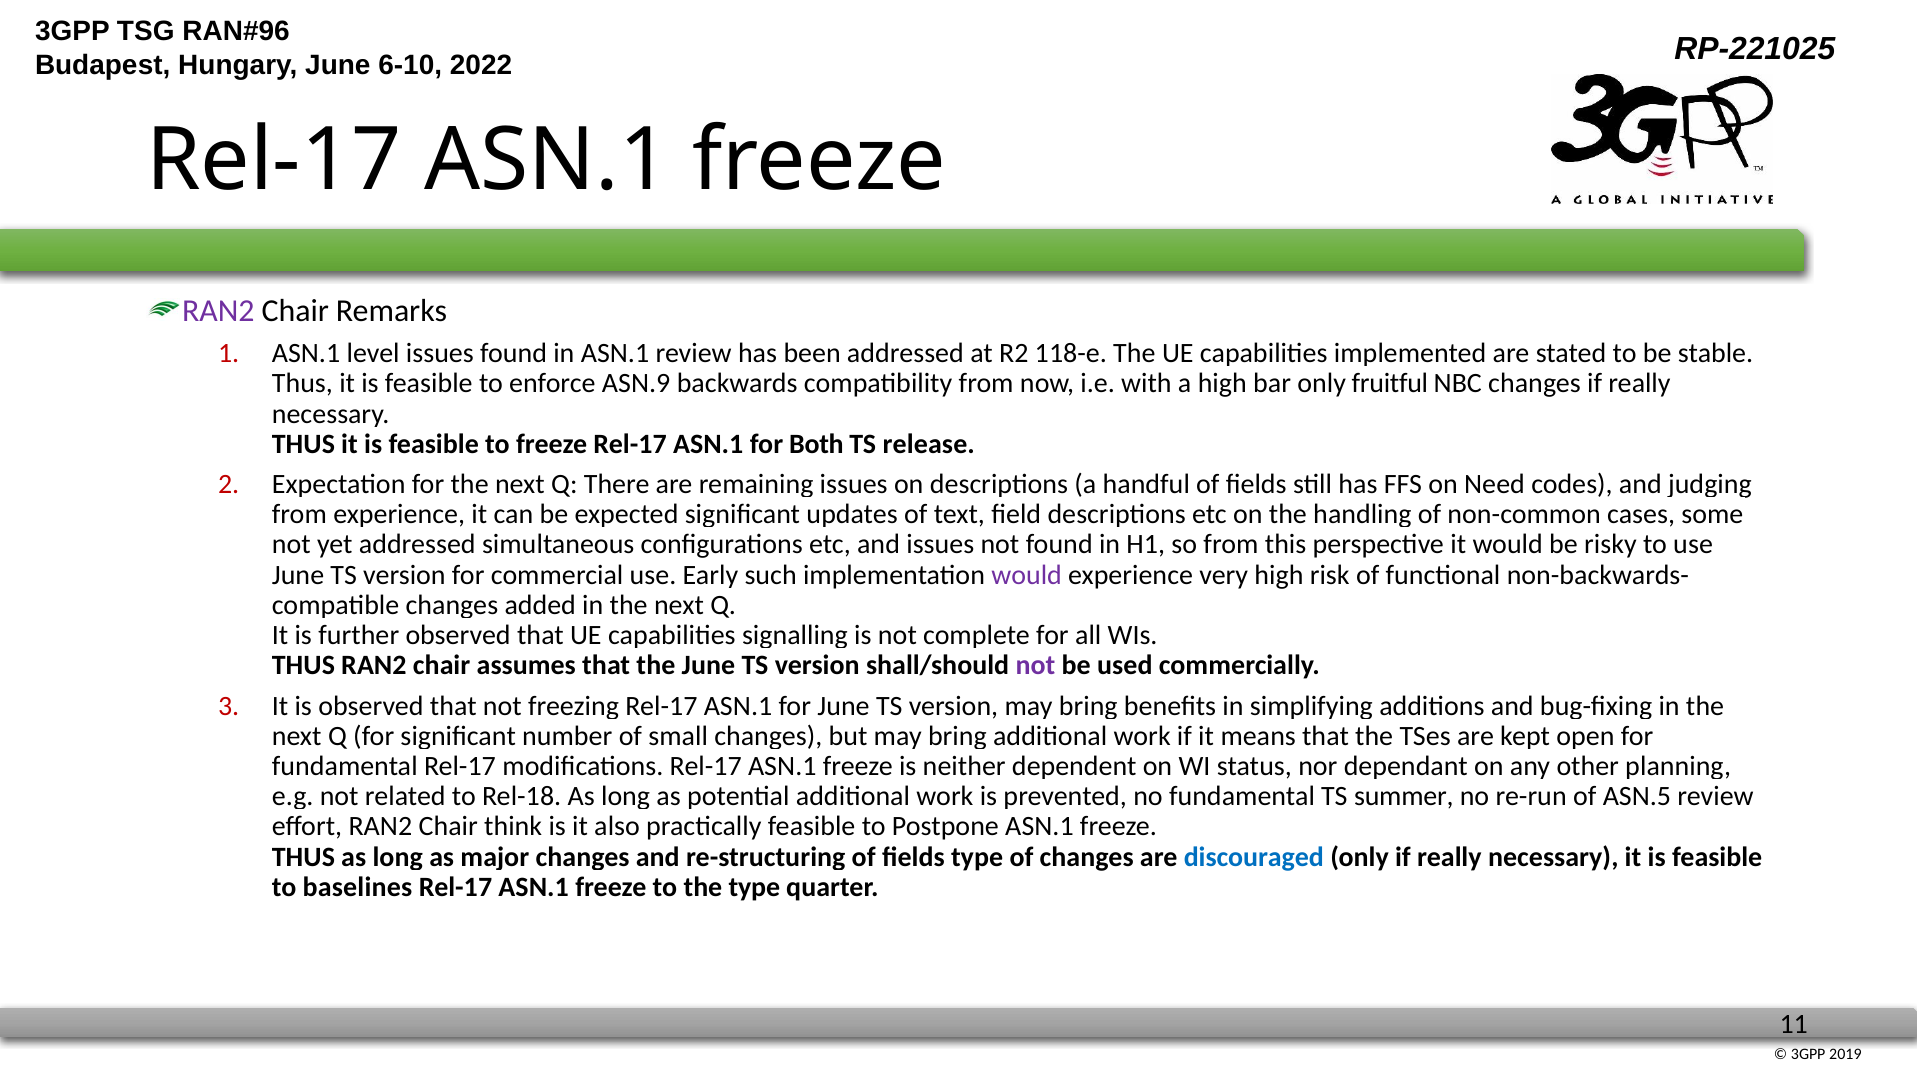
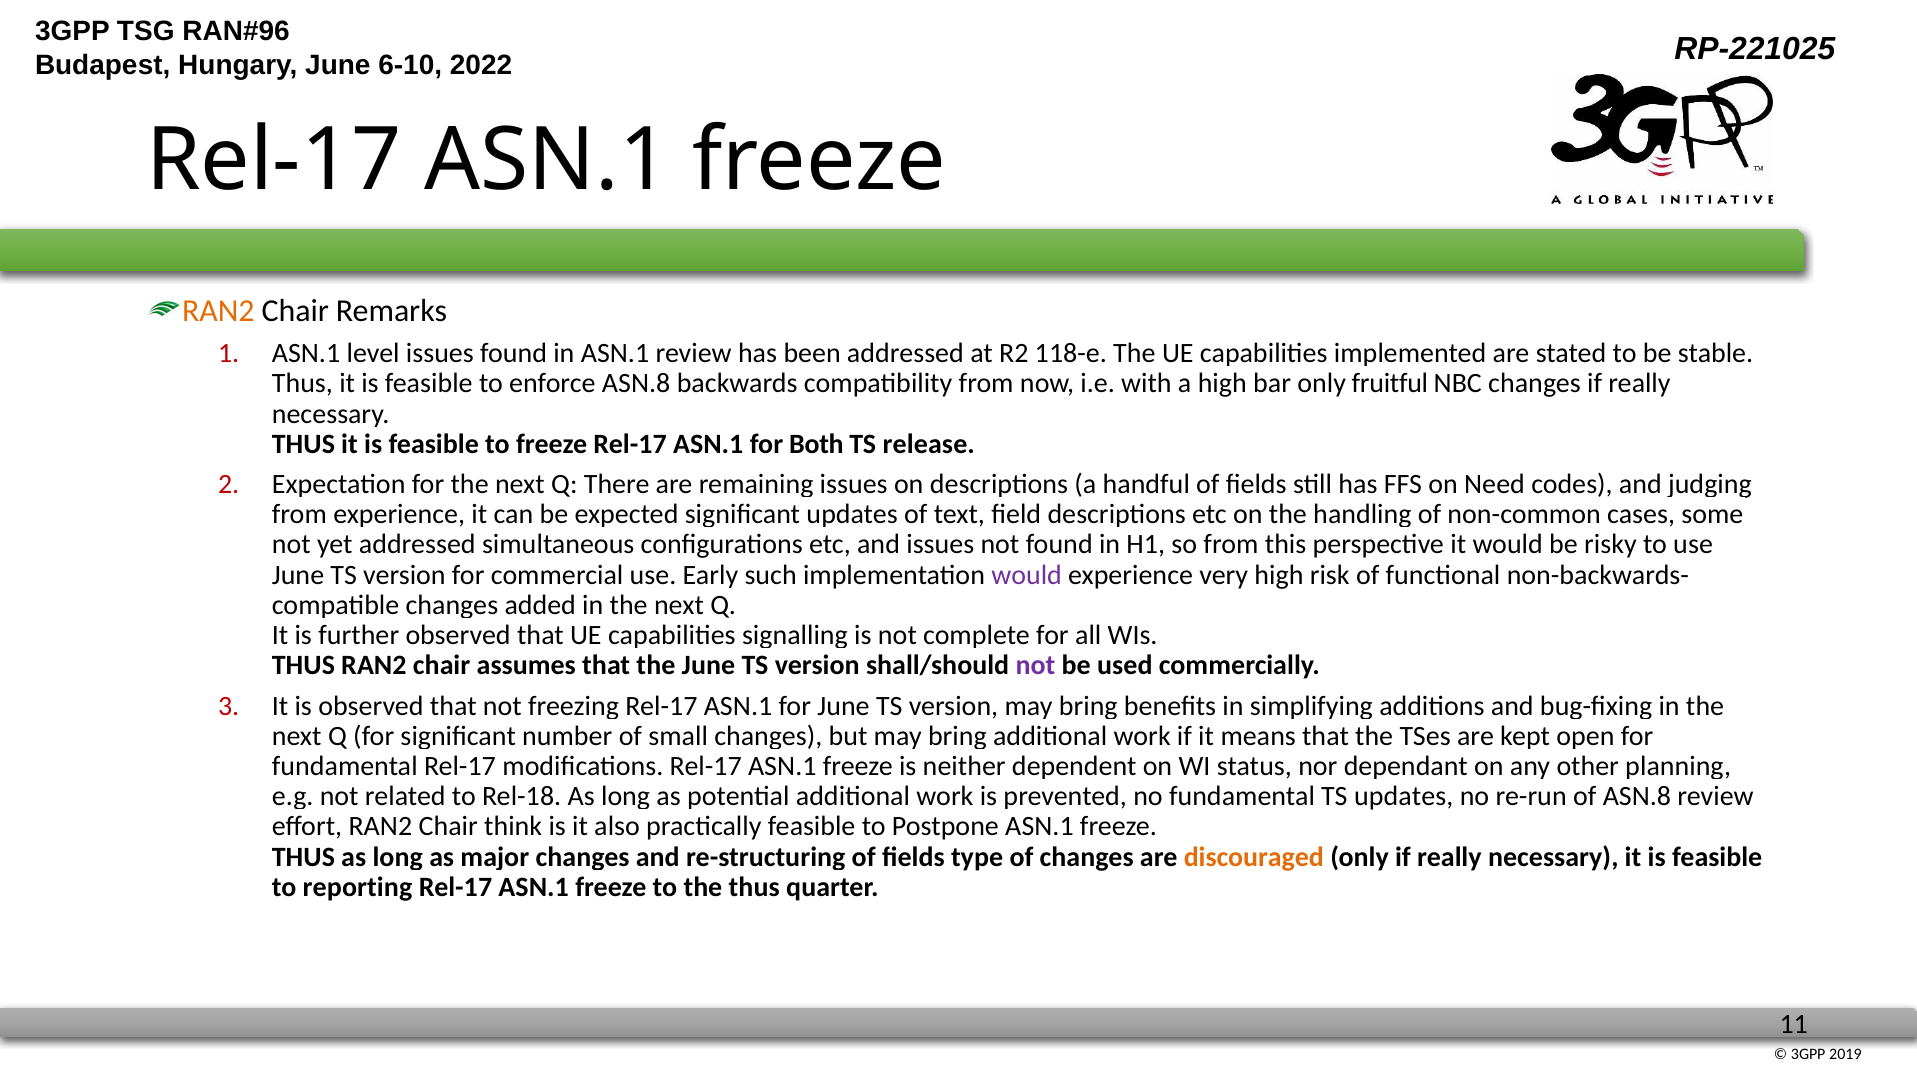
RAN2 colour: purple -> orange (218, 311)
enforce ASN.9: ASN.9 -> ASN.8 (636, 384)
TS summer: summer -> updates (1404, 797)
of ASN.5: ASN.5 -> ASN.8 (1637, 797)
discouraged colour: blue -> orange (1254, 857)
baselines: baselines -> reporting (357, 887)
the type: type -> thus (754, 887)
